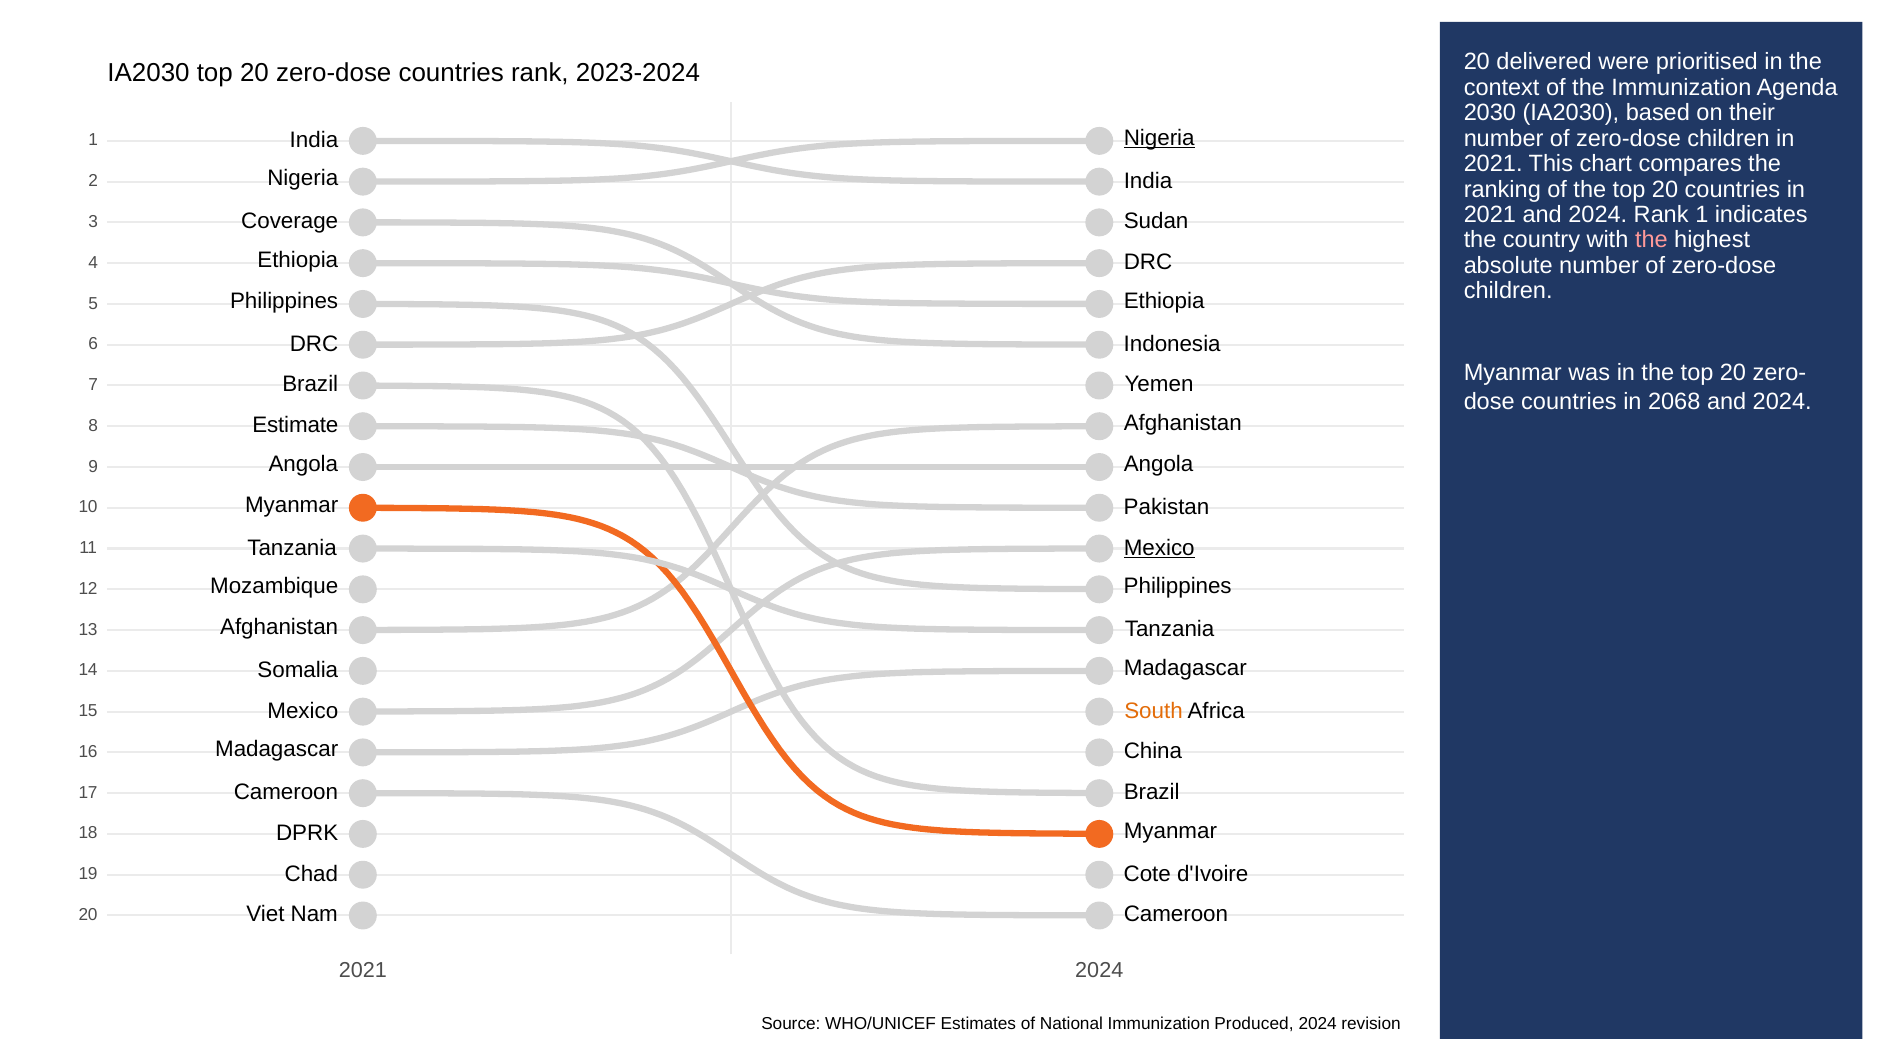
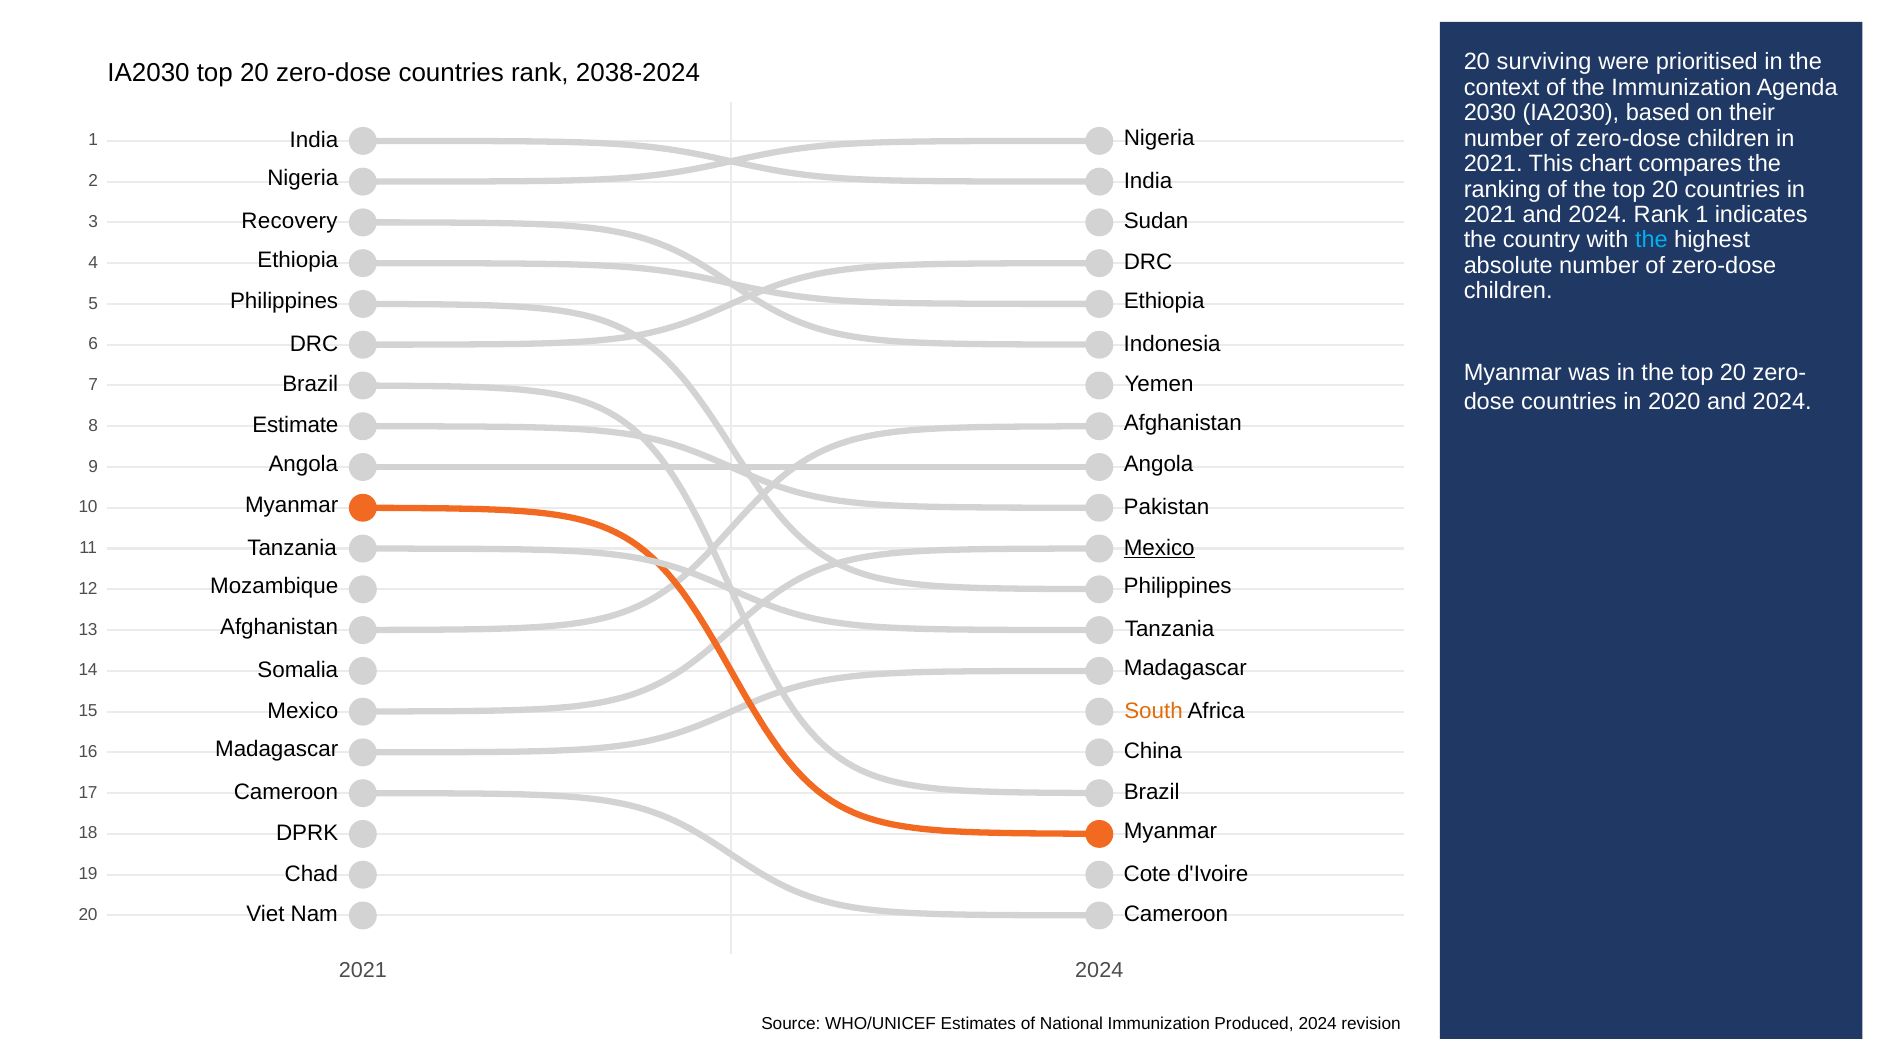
delivered: delivered -> surviving (1544, 62)
2023-2024: 2023-2024 -> 2038-2024 (638, 73)
Nigeria underline: present -> none (1159, 138)
Coverage: Coverage -> Recovery (290, 221)
the colour: pink -> light blue (1651, 240)
2068: 2068 -> 2020 (1674, 401)
